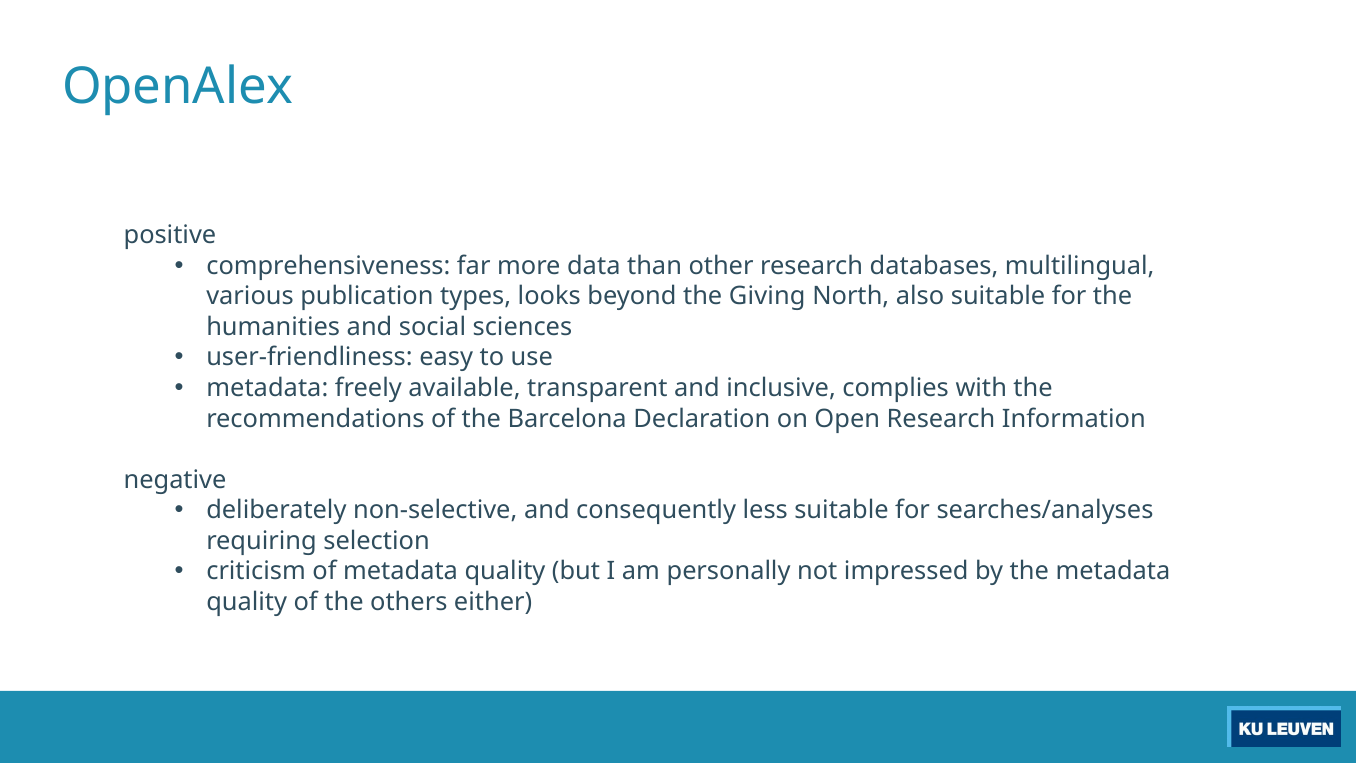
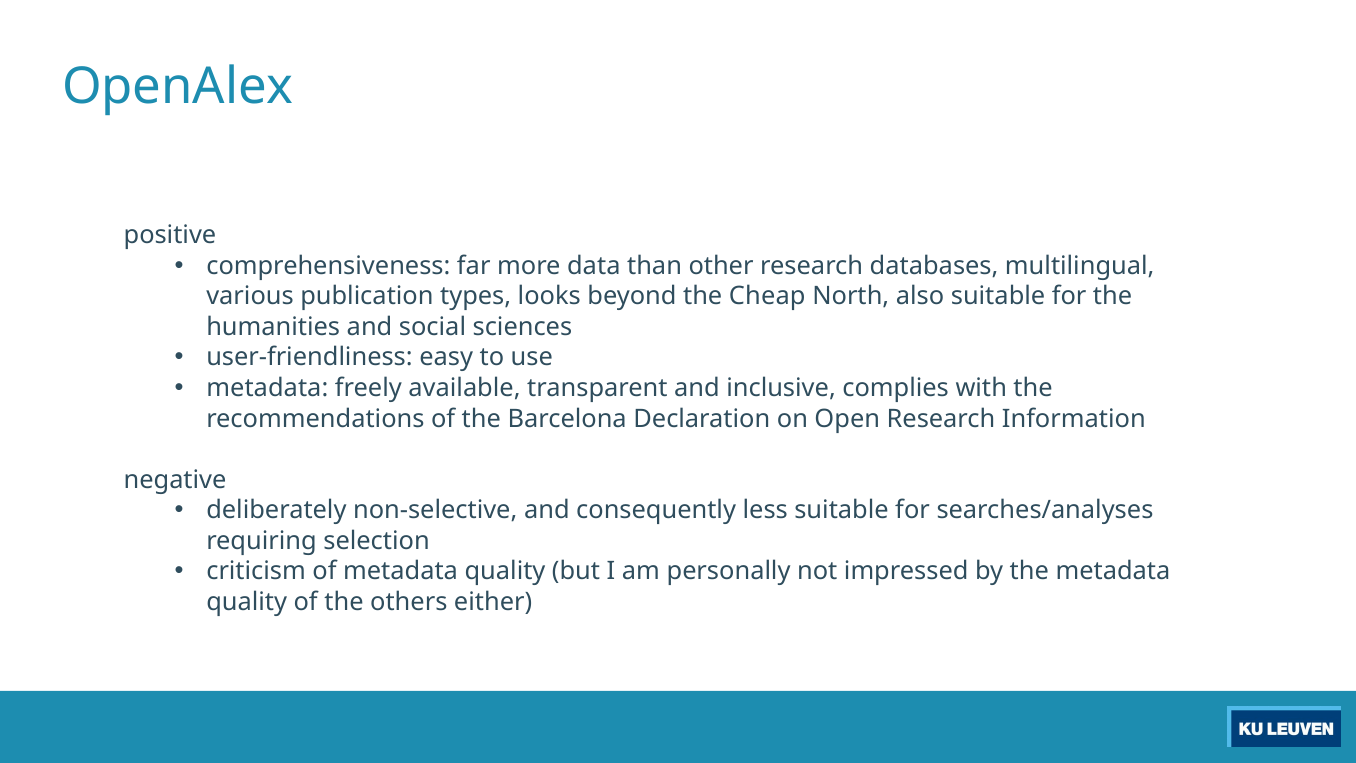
Giving: Giving -> Cheap (767, 296)
